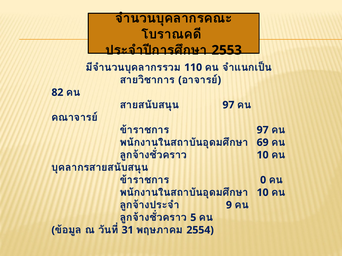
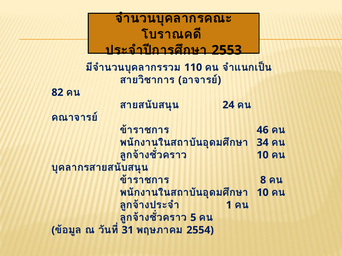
97: 97 -> 24 (228, 105)
97: 97 -> 46 (263, 130)
69: 69 -> 34 (263, 143)
0: 0 -> 8 (263, 180)
9: 9 -> 1 (229, 205)
